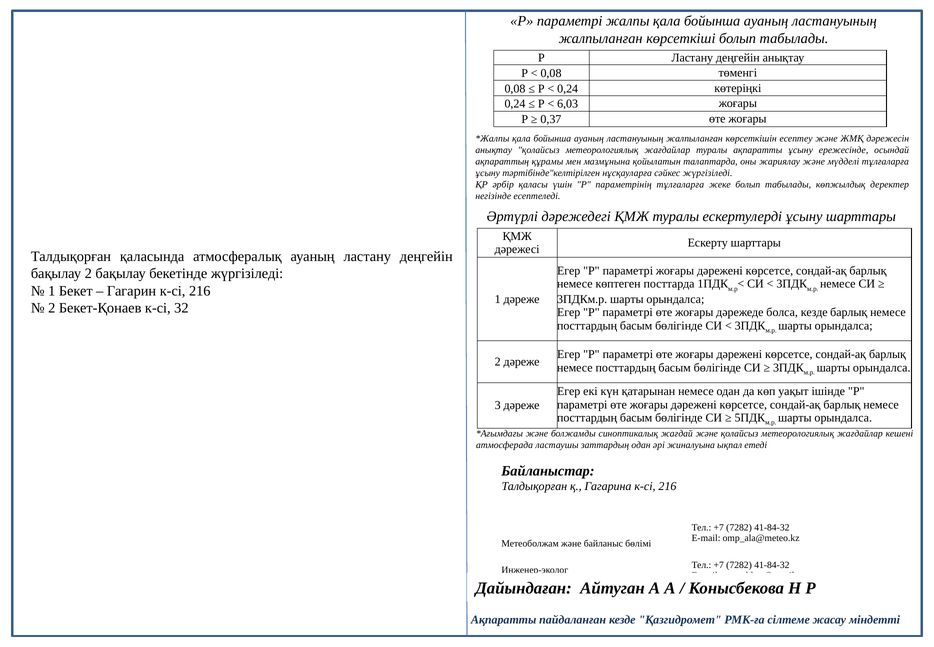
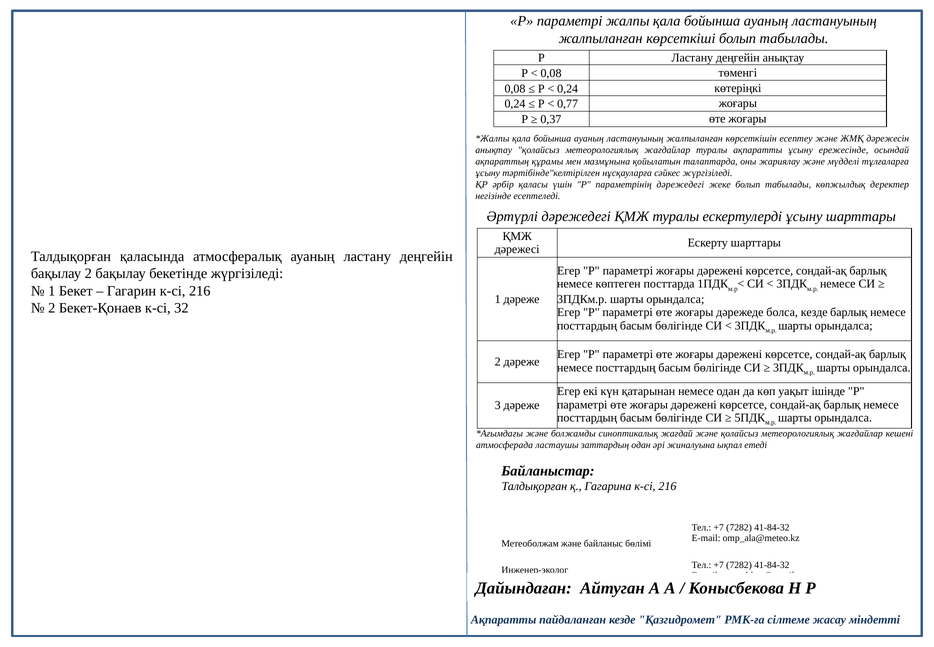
6,03: 6,03 -> 0,77 (568, 104)
параметрінің тұлғаларға: тұлғаларға -> дәрежедегі (680, 184)
